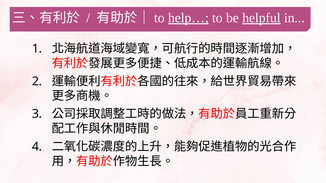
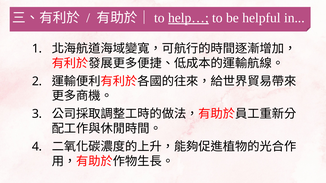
helpful underline: present -> none (261, 18)
